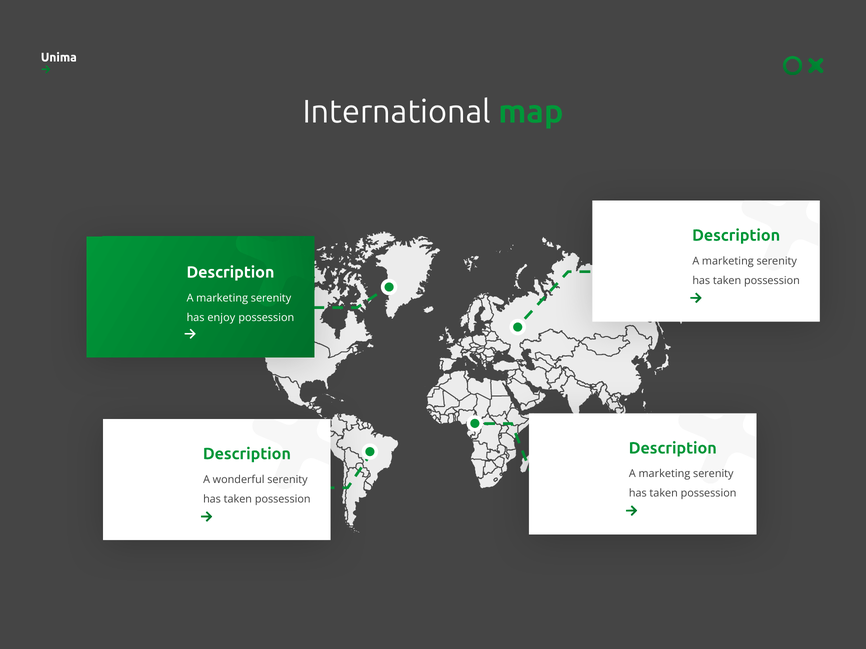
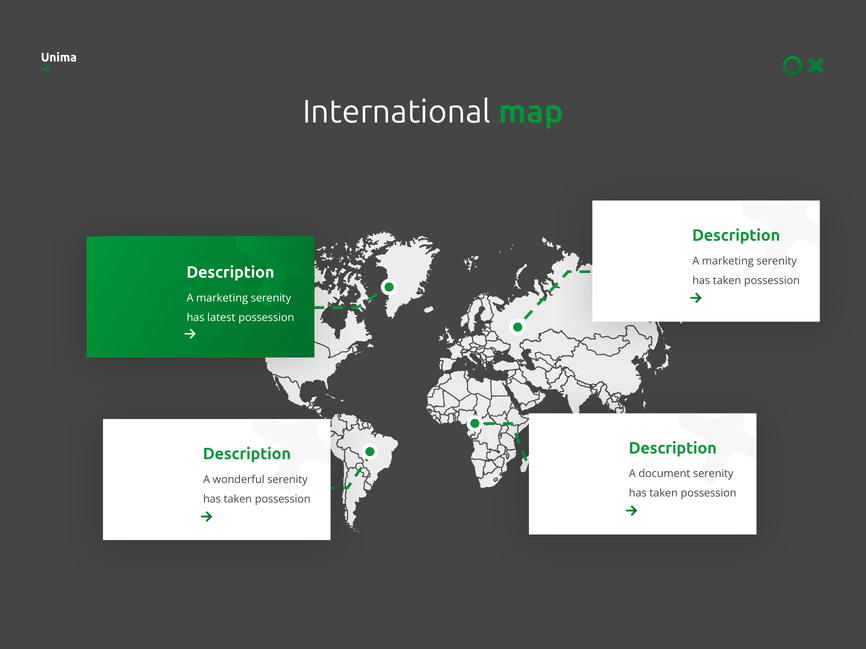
enjoy: enjoy -> latest (221, 318)
marketing: marketing -> document (664, 474)
